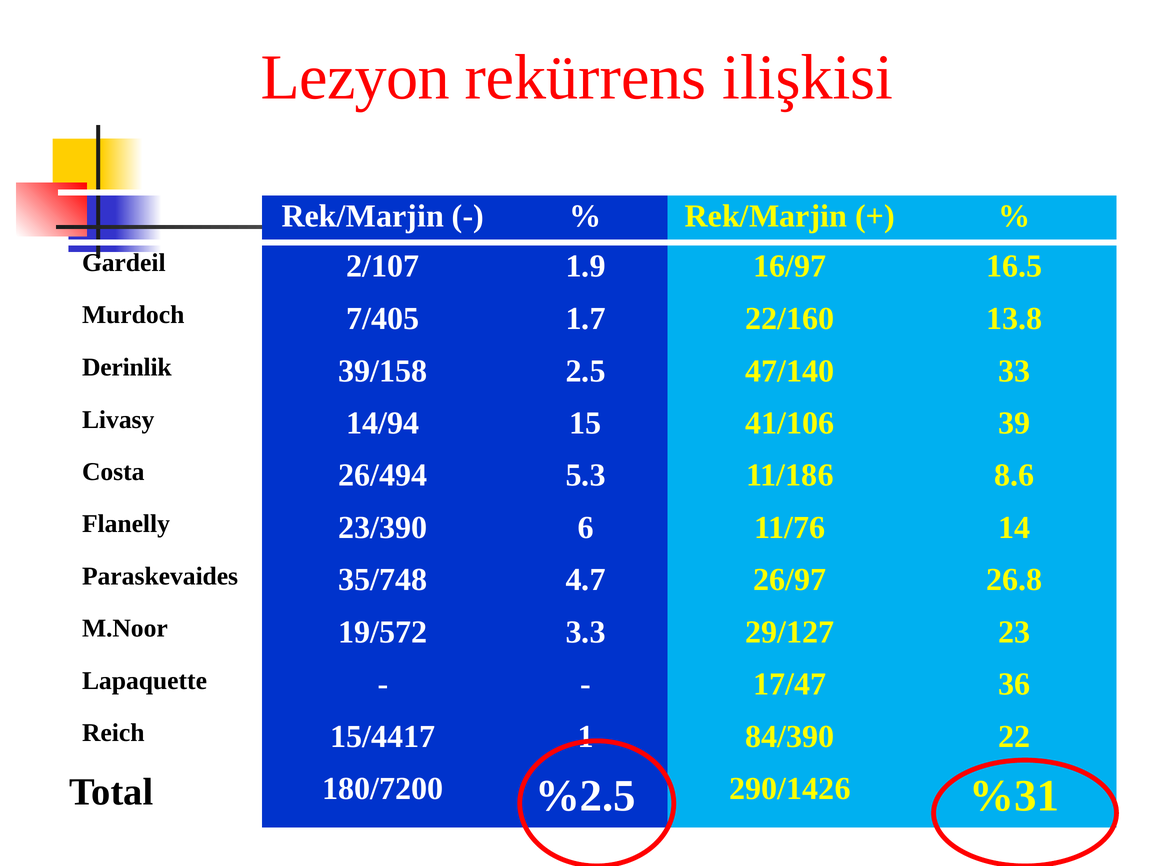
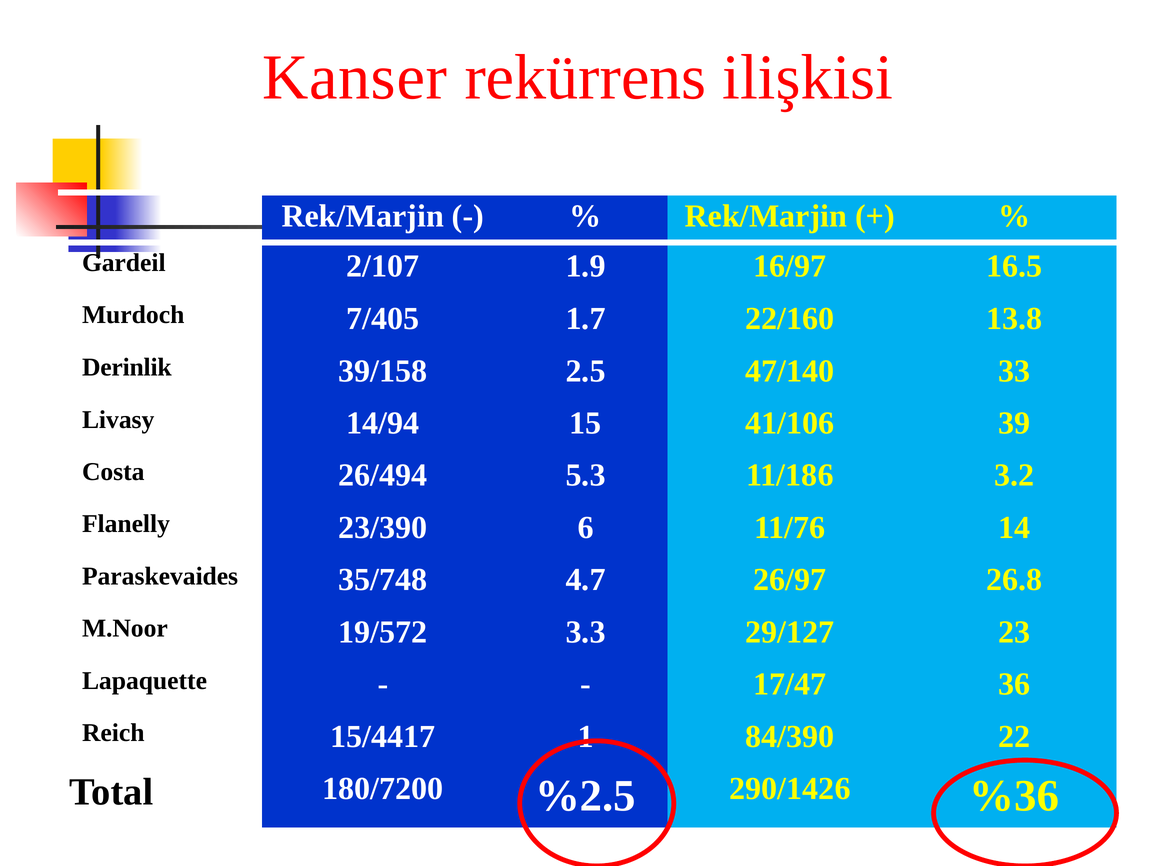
Lezyon: Lezyon -> Kanser (355, 78)
8.6: 8.6 -> 3.2 (1014, 475)
%31: %31 -> %36 (1014, 796)
